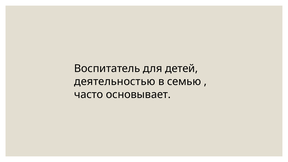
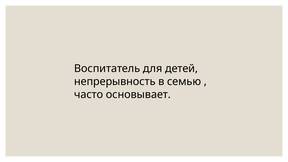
деятельностью: деятельностью -> непрерывность (115, 82)
